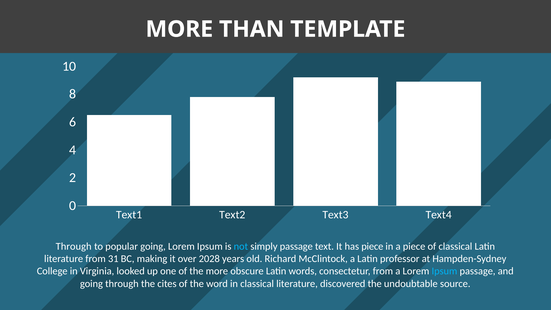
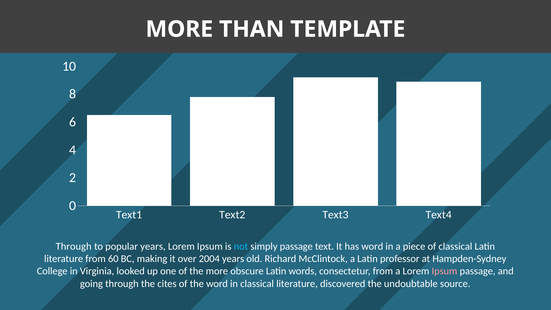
popular going: going -> years (153, 246)
has piece: piece -> word (372, 246)
31: 31 -> 60 (113, 259)
2028: 2028 -> 2004 (209, 259)
Ipsum colour: light blue -> pink (444, 271)
